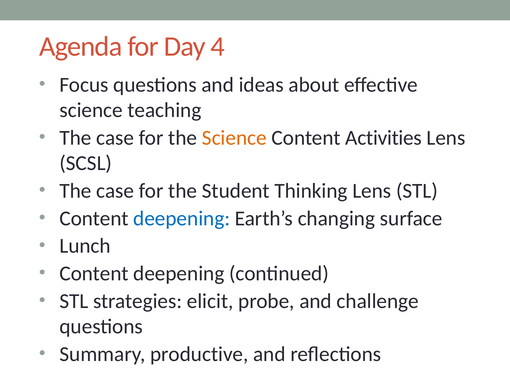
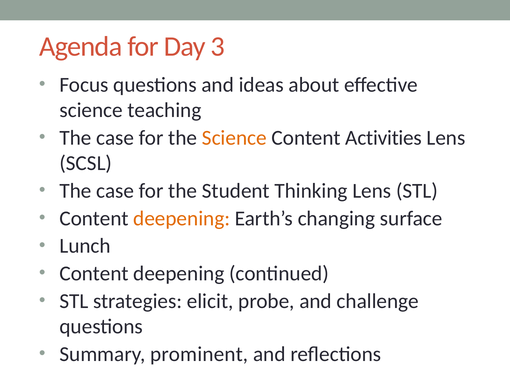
4: 4 -> 3 (218, 47)
deepening colour: blue -> orange (182, 219)
productive: productive -> prominent (199, 355)
